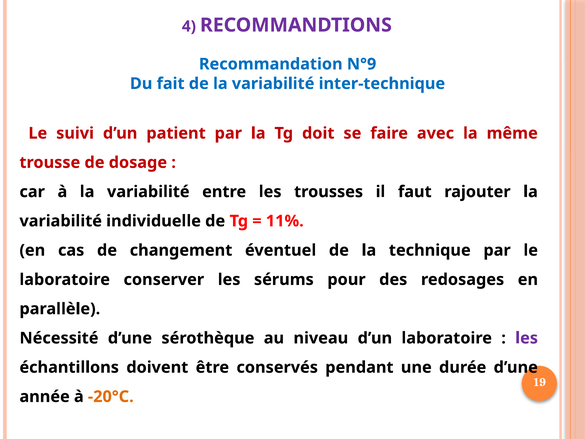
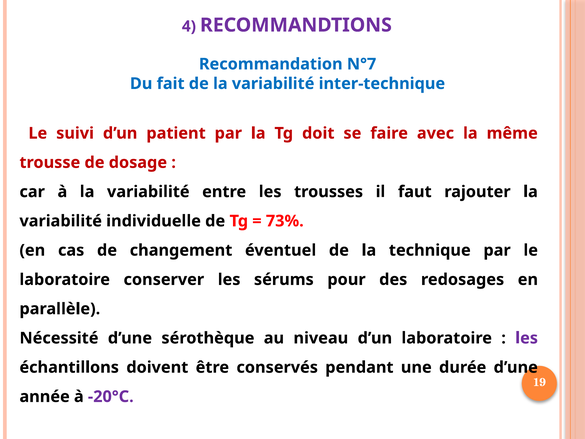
N°9: N°9 -> N°7 (362, 64)
11%: 11% -> 73% (285, 221)
-20°C colour: orange -> purple (111, 396)
